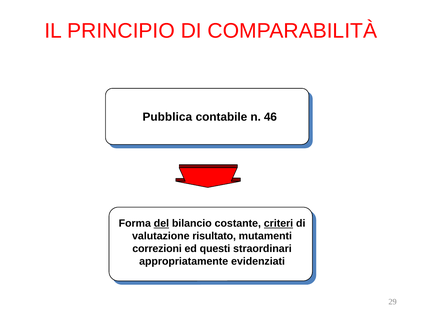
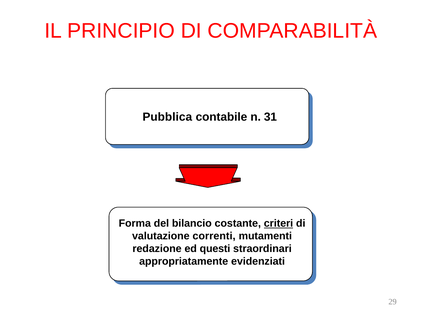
46: 46 -> 31 (270, 117)
del underline: present -> none (161, 224)
risultato: risultato -> correnti (214, 236)
correzioni: correzioni -> redazione (157, 249)
